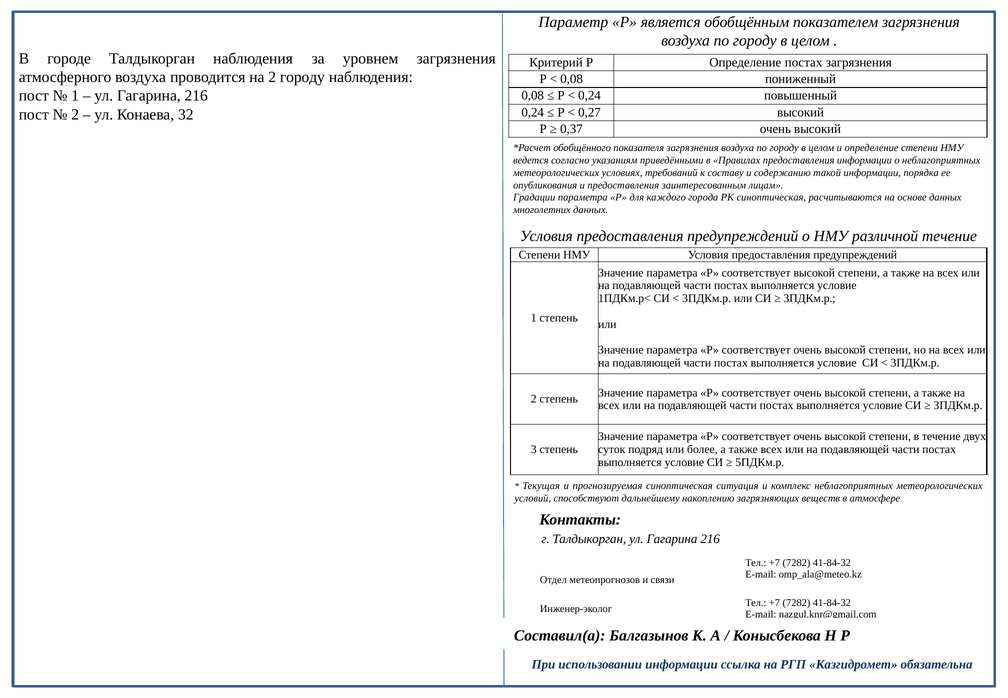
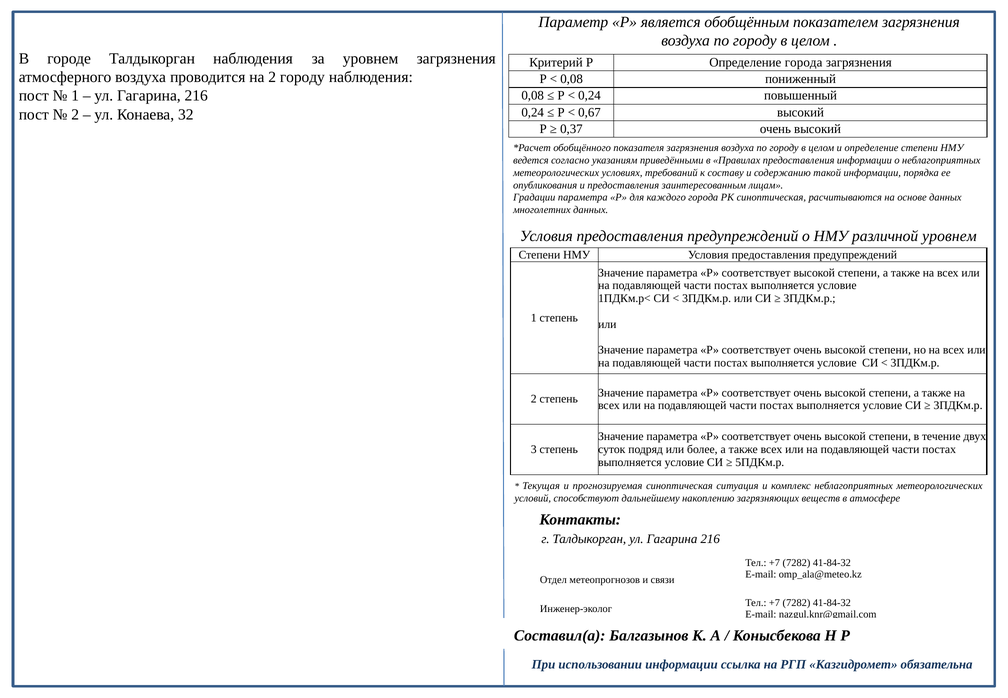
Определение постах: постах -> города (804, 62)
0,27: 0,27 -> 0,67 (589, 112)
различной течение: течение -> уровнем (949, 236)
